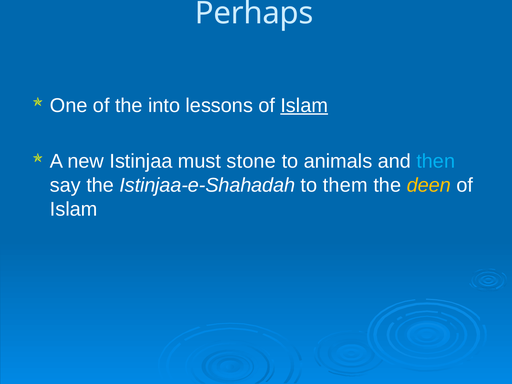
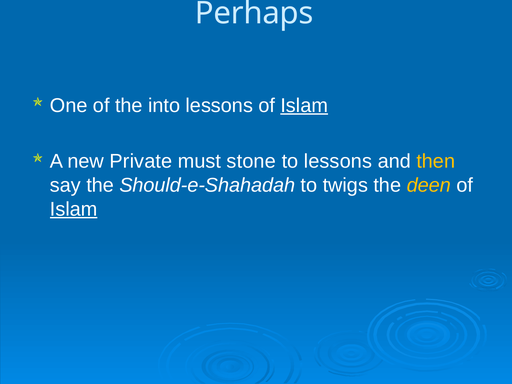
Istinjaa: Istinjaa -> Private (141, 161)
to animals: animals -> lessons (338, 161)
then colour: light blue -> yellow (436, 161)
Istinjaa-e-Shahadah: Istinjaa-e-Shahadah -> Should-e-Shahadah (207, 185)
them: them -> twigs (345, 185)
Islam underline: none -> present (74, 209)
